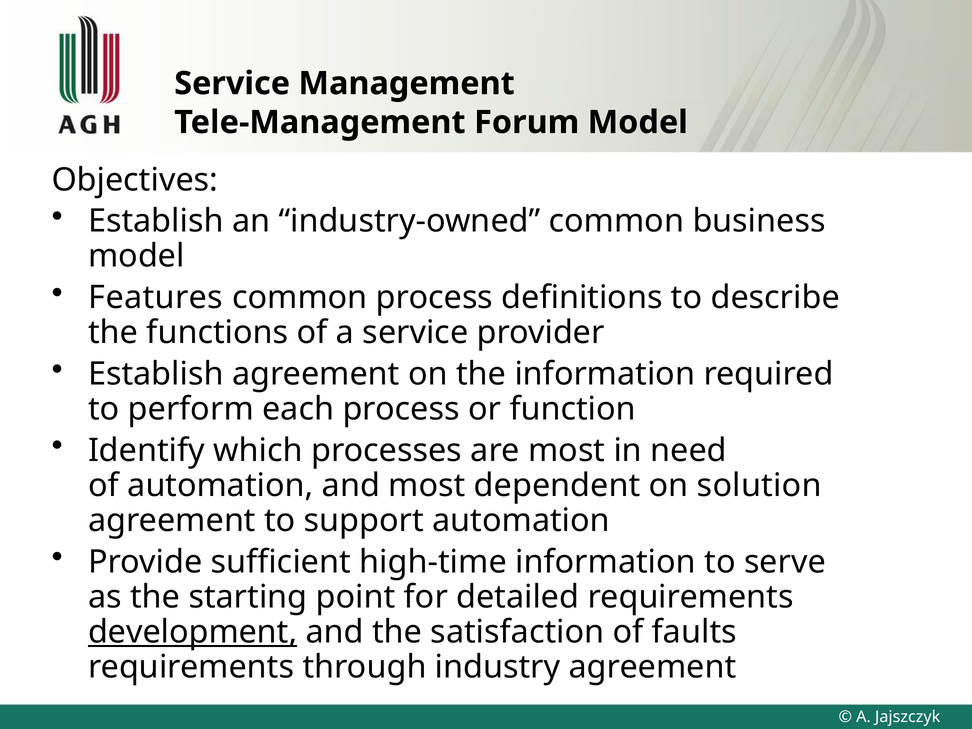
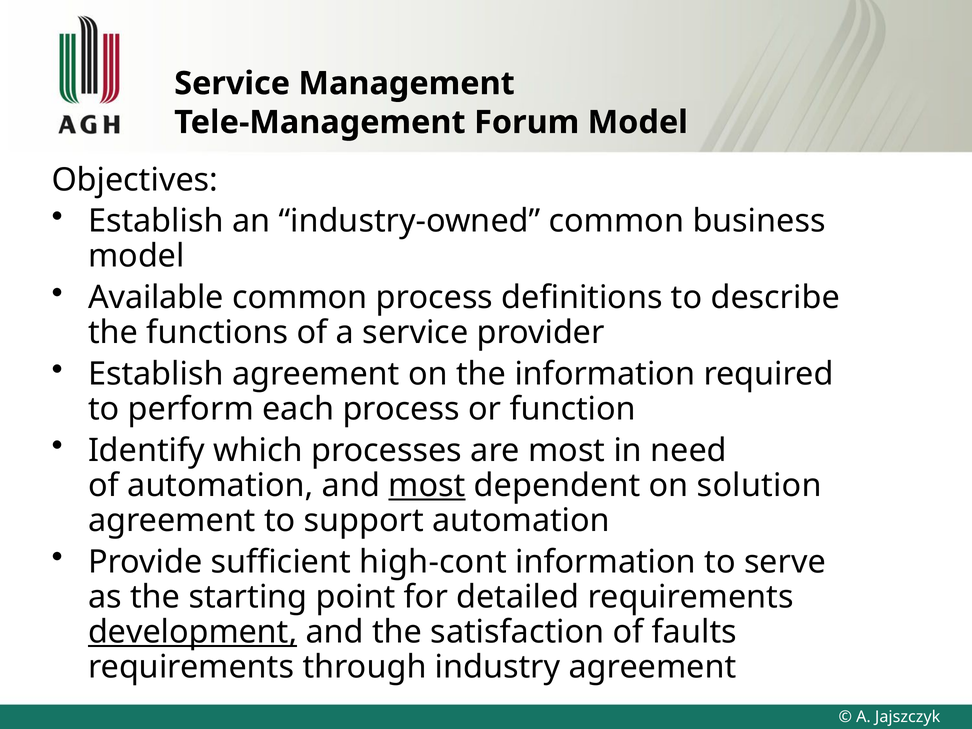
Features: Features -> Available (156, 298)
most underline: none -> present (427, 486)
high-time: high-time -> high-cont (433, 562)
